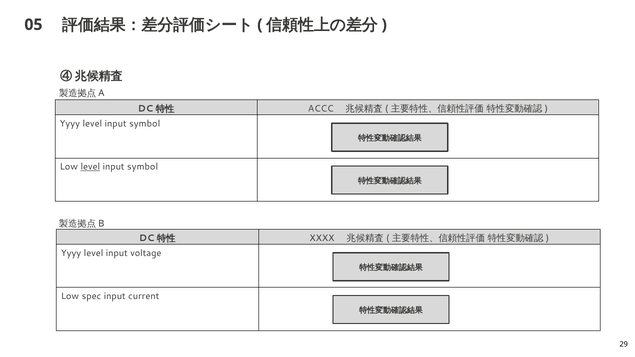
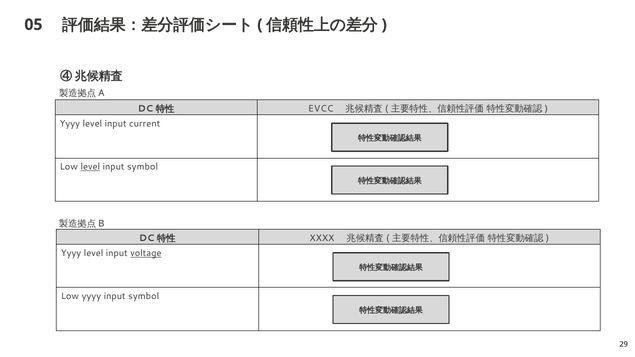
ACCC: ACCC -> EVCC (321, 109)
symbol: symbol -> current (145, 124)
voltage underline: none -> present (146, 253)
Low spec: spec -> yyyy (91, 296)
current: current -> symbol (144, 296)
